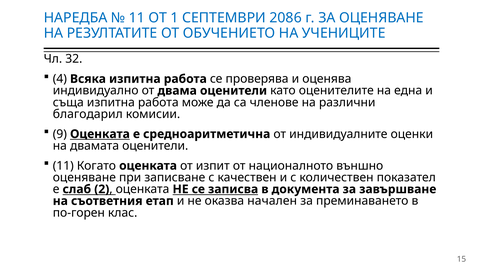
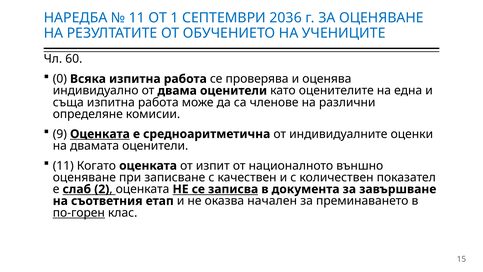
2086: 2086 -> 2036 (286, 18)
32: 32 -> 60 (74, 59)
4: 4 -> 0 (60, 79)
благодарил: благодарил -> определяне (88, 114)
по-горен underline: none -> present (79, 212)
